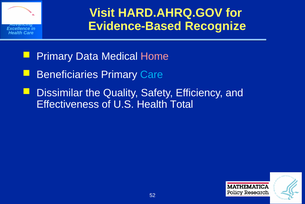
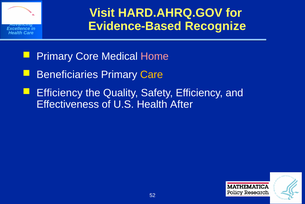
Data: Data -> Core (87, 56)
Care colour: light blue -> yellow (152, 74)
Dissimilar: Dissimilar -> Efficiency (60, 93)
Total: Total -> After (182, 104)
